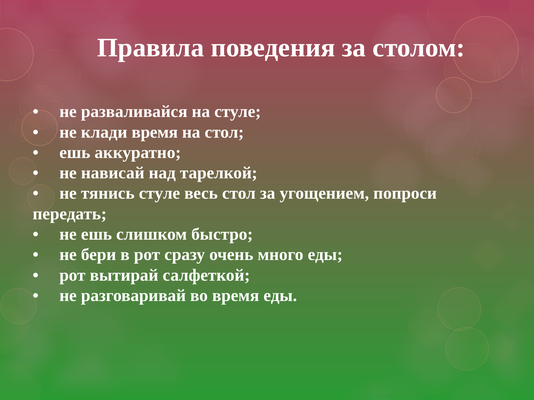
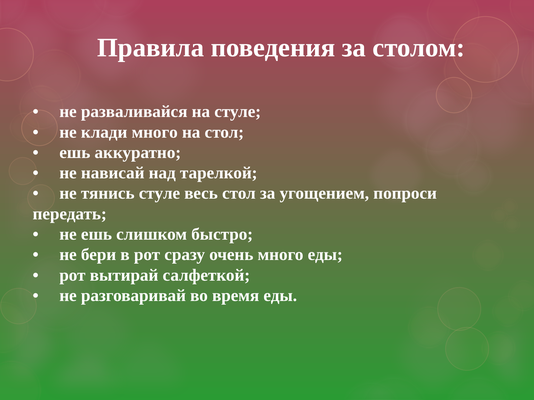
клади время: время -> много (155, 132)
